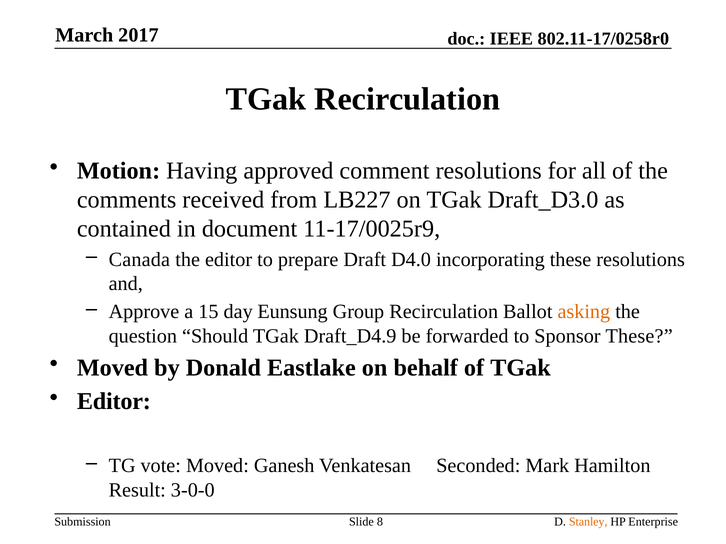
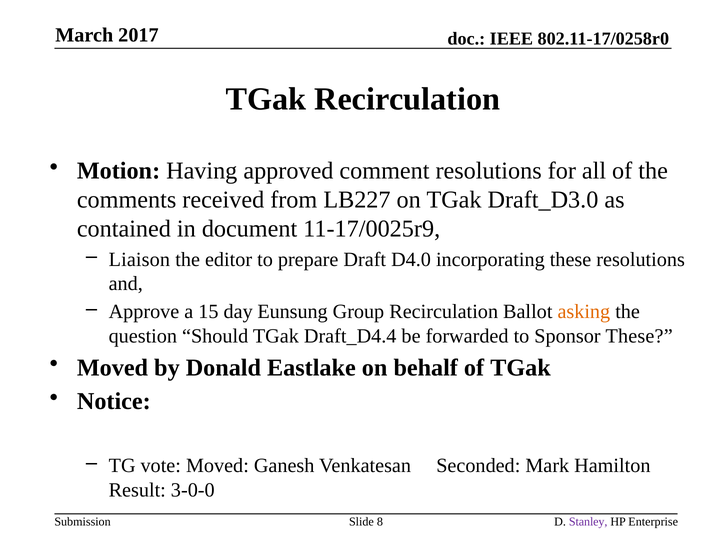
Canada: Canada -> Liaison (139, 260)
Draft_D4.9: Draft_D4.9 -> Draft_D4.4 (350, 336)
Editor: Editor -> Notice (114, 402)
Stanley colour: orange -> purple (588, 522)
